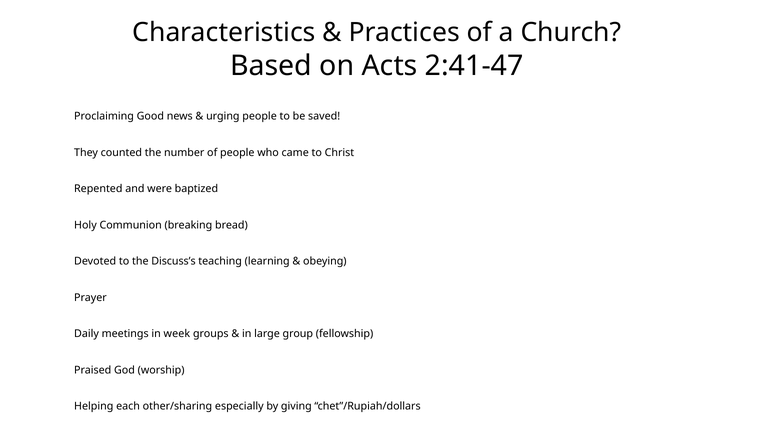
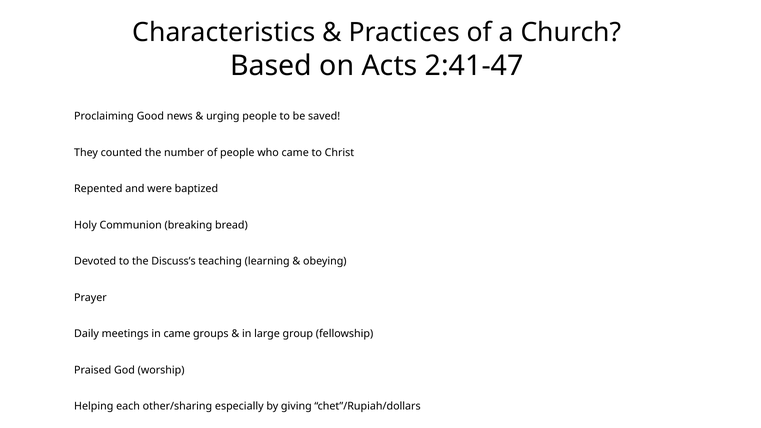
in week: week -> came (177, 334)
